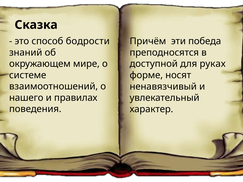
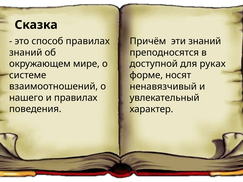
способ бодрости: бодрости -> правилах (88, 41)
эти победа: победа -> знаний (205, 41)
